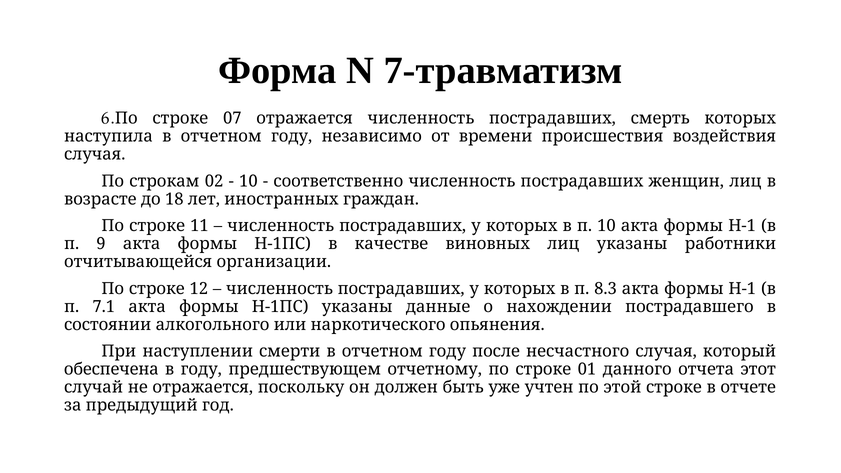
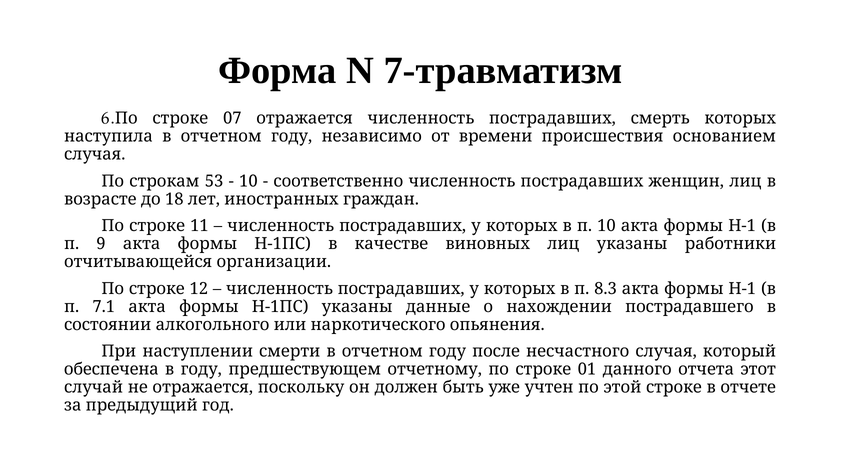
воздействия: воздействия -> основанием (724, 137)
02: 02 -> 53 (214, 181)
